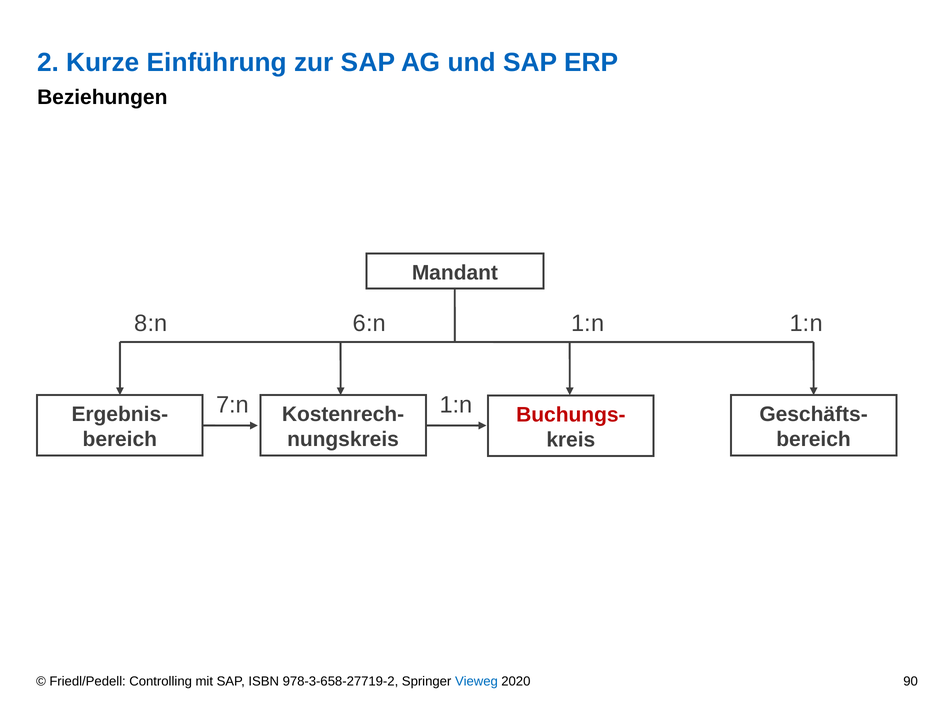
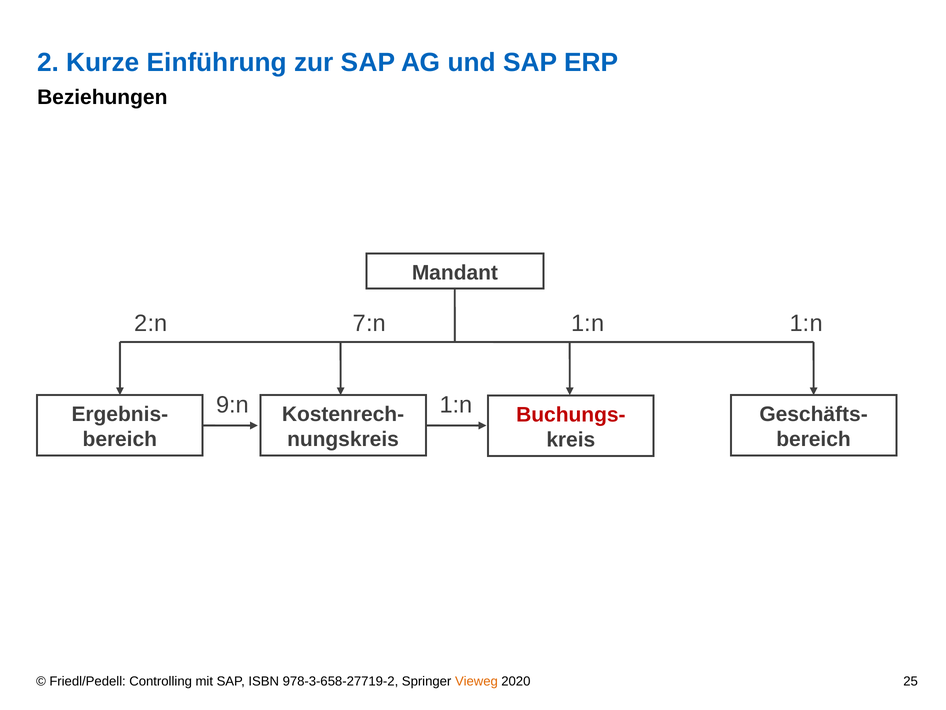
8:n: 8:n -> 2:n (151, 323)
6:n: 6:n -> 7:n (369, 323)
7:n: 7:n -> 9:n (232, 405)
Vieweg colour: blue -> orange (476, 681)
90: 90 -> 25 (911, 681)
